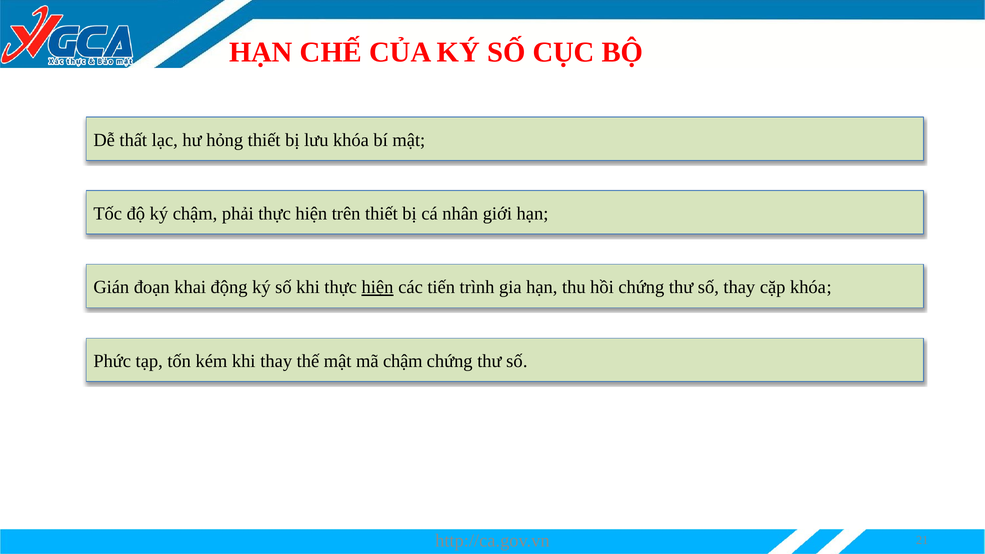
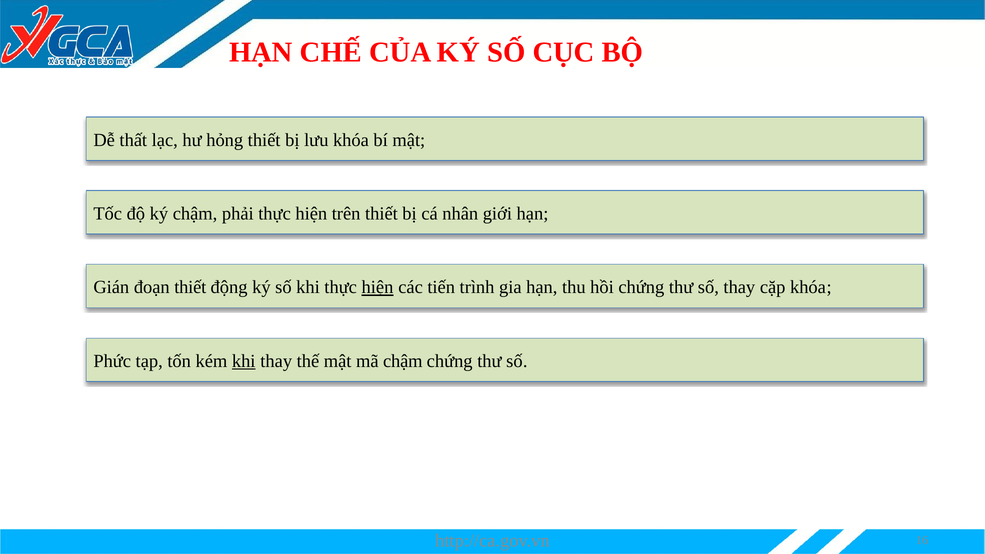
đoạn khai: khai -> thiết (190, 287)
khi underline: none -> present (244, 361)
21: 21 -> 16 (922, 540)
